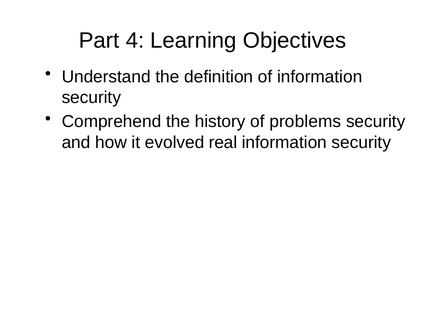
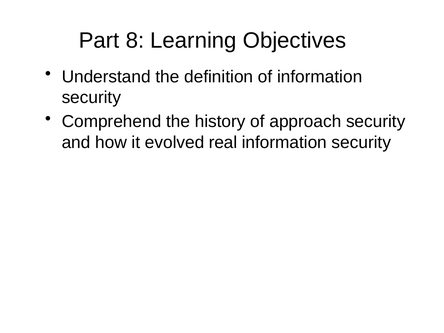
4: 4 -> 8 (135, 40)
problems: problems -> approach (305, 122)
